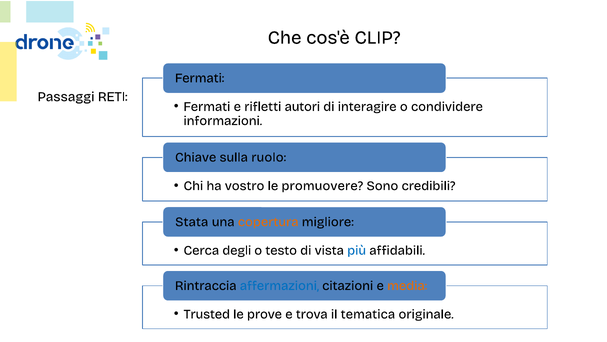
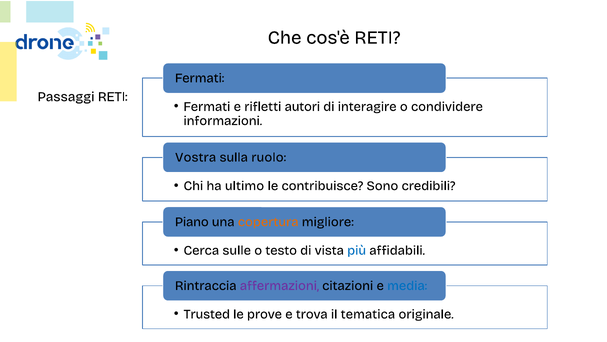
cos'è CLIP: CLIP -> RETI (377, 38)
Chiave: Chiave -> Vostra (196, 157)
vostro: vostro -> ultimo (245, 185)
promuovere: promuovere -> contribuisce (322, 185)
Stata: Stata -> Piano (192, 221)
degli: degli -> sulle (237, 250)
affermazioni colour: blue -> purple (279, 285)
media colour: orange -> blue (407, 285)
